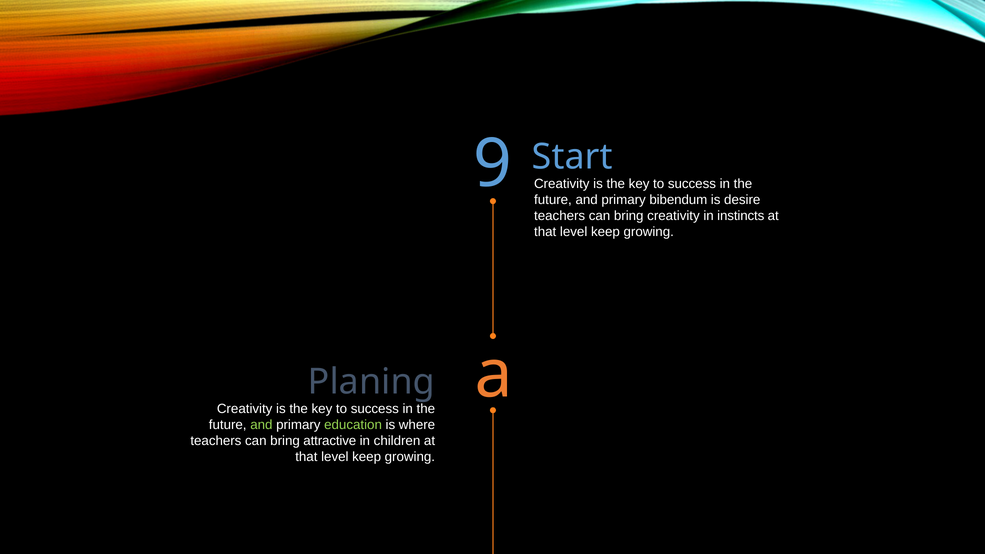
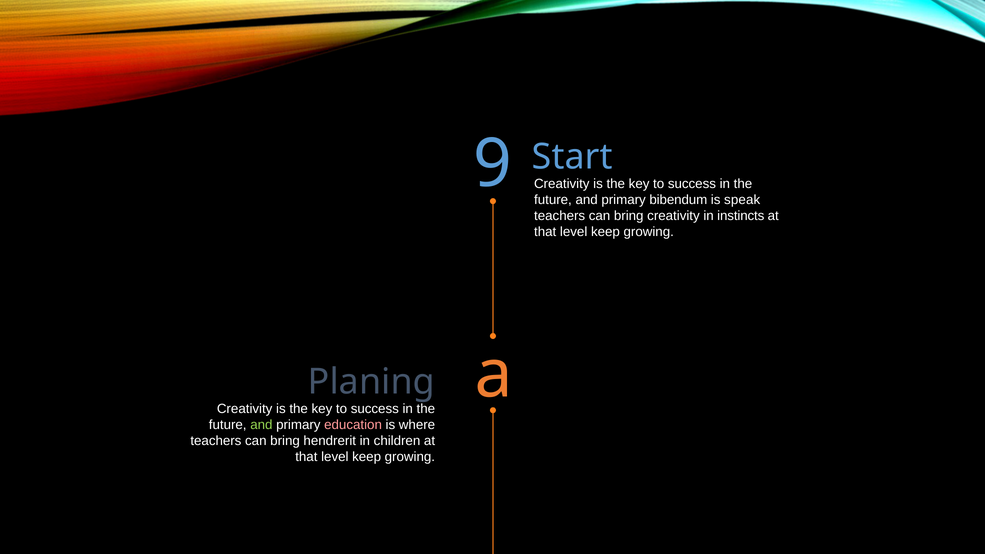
desire: desire -> speak (742, 200)
education colour: light green -> pink (353, 425)
attractive: attractive -> hendrerit (330, 441)
